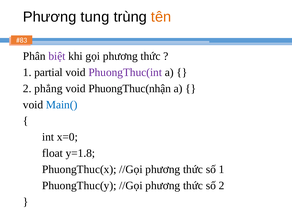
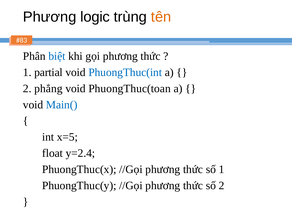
tung: tung -> logic (95, 17)
biệt colour: purple -> blue (57, 56)
PhuongThuc(int colour: purple -> blue (125, 72)
PhuongThuc(nhận: PhuongThuc(nhận -> PhuongThuc(toan (130, 89)
x=0: x=0 -> x=5 (67, 137)
y=1.8: y=1.8 -> y=2.4 (80, 153)
